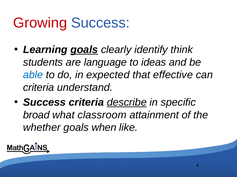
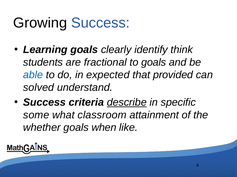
Growing colour: red -> black (40, 23)
goals underline: present -> none (84, 50)
language: language -> fractional (105, 62)
to ideas: ideas -> goals (154, 62)
effective: effective -> provided (173, 75)
criteria: criteria -> solved (39, 88)
broad: broad -> some (36, 115)
